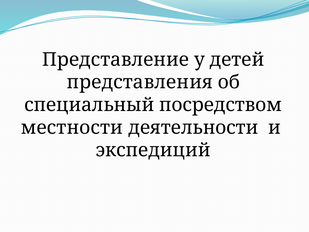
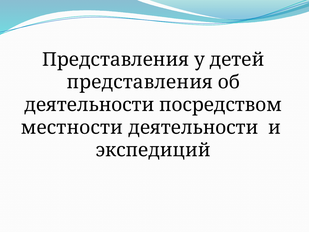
Представление: Представление -> Представления (116, 59)
специальный: специальный -> деятельности (89, 105)
